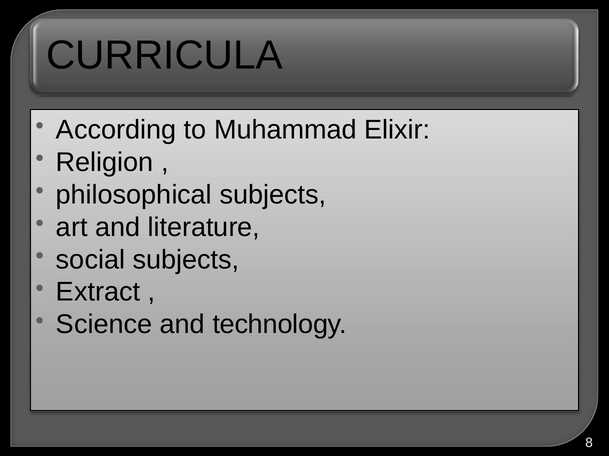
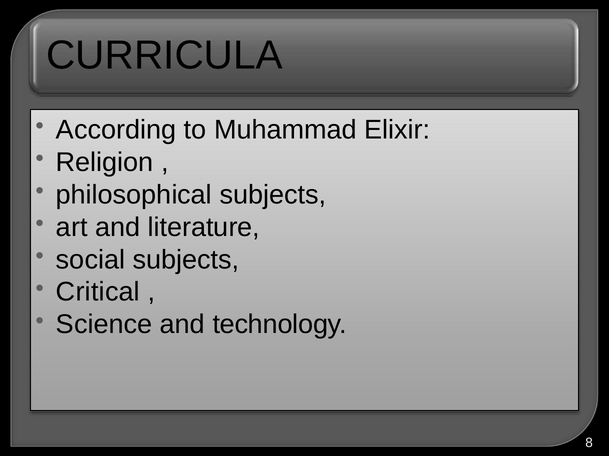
Extract: Extract -> Critical (98, 293)
